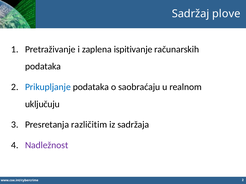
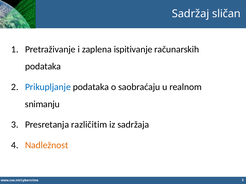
plove: plove -> sličan (226, 14)
uključuju: uključuju -> snimanju (42, 104)
Nadležnost colour: purple -> orange (47, 146)
